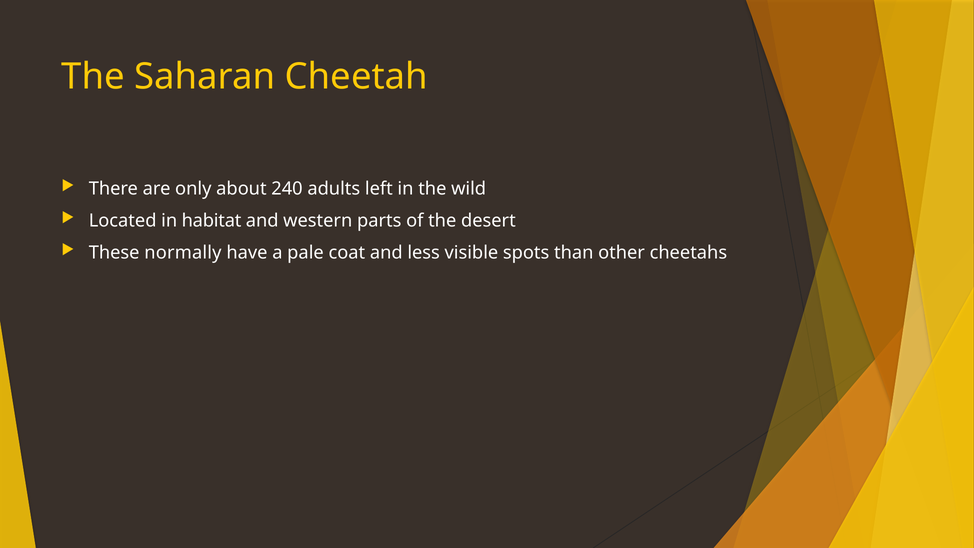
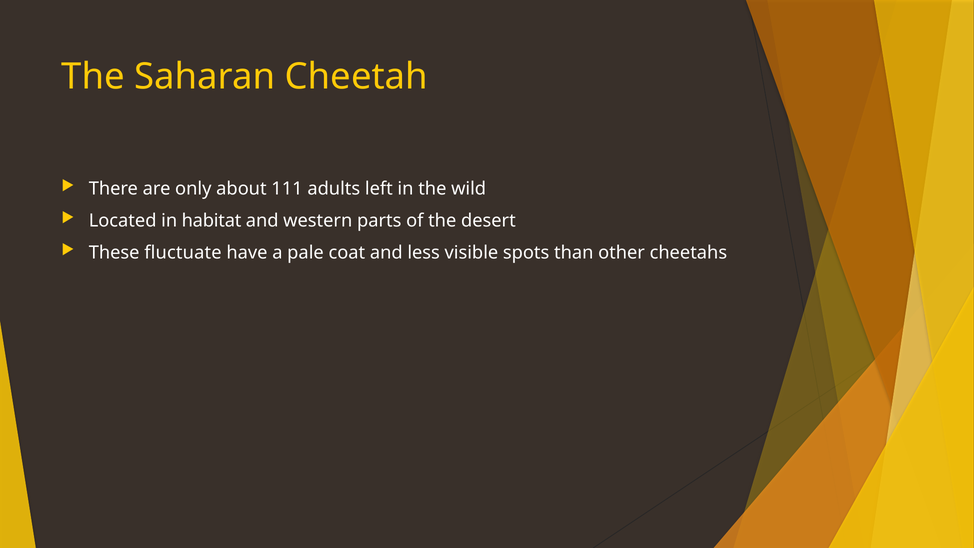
240: 240 -> 111 (287, 189)
normally: normally -> fluctuate (183, 253)
